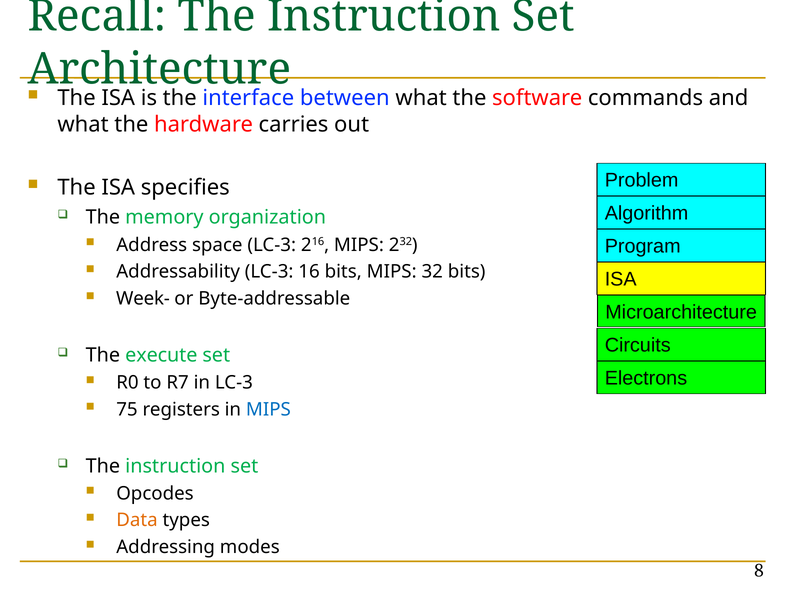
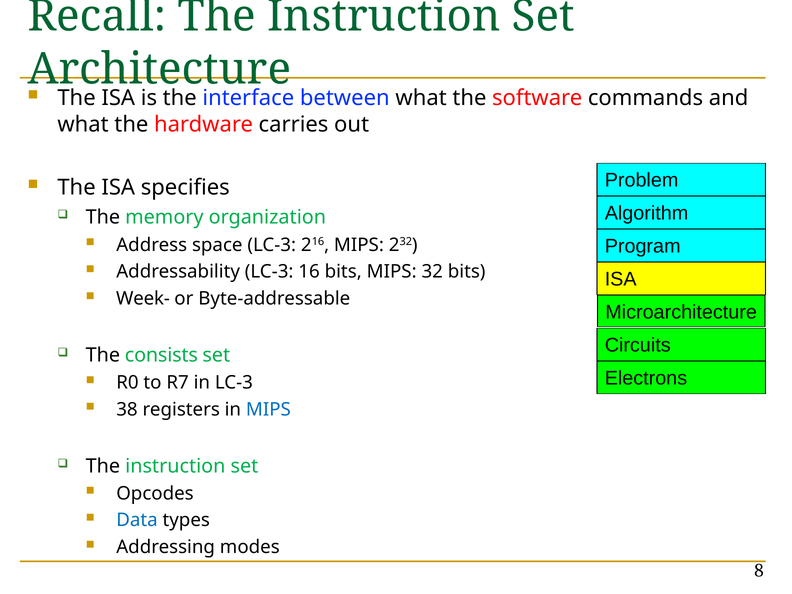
execute: execute -> consists (161, 355)
75: 75 -> 38 (127, 409)
Data colour: orange -> blue (137, 520)
